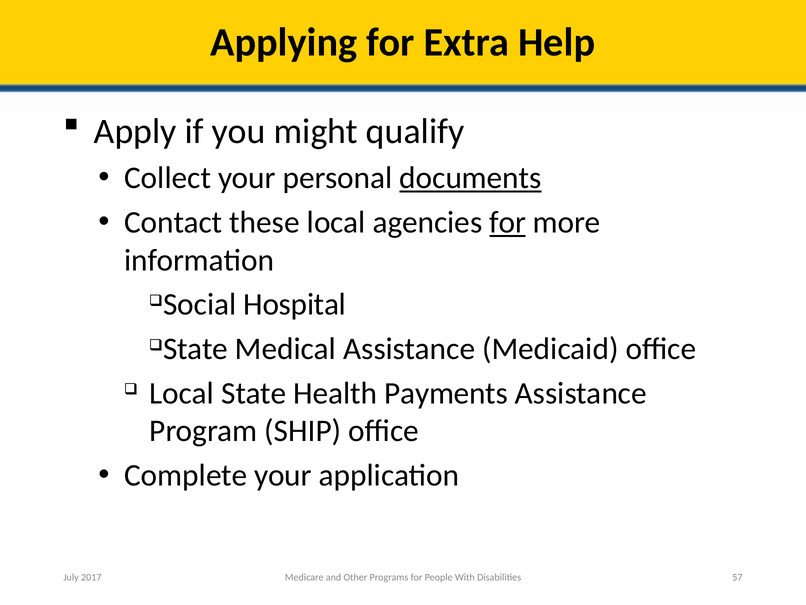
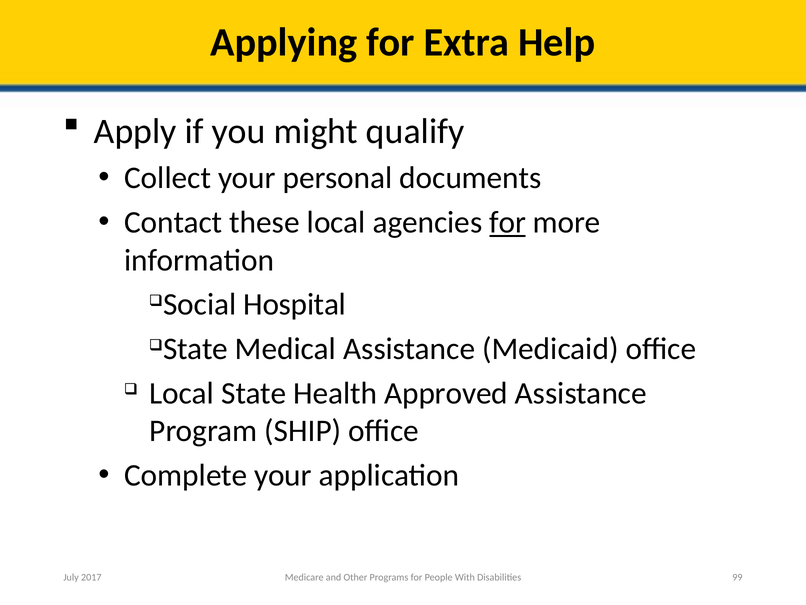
documents underline: present -> none (471, 178)
Payments: Payments -> Approved (446, 393)
57: 57 -> 99 (737, 577)
